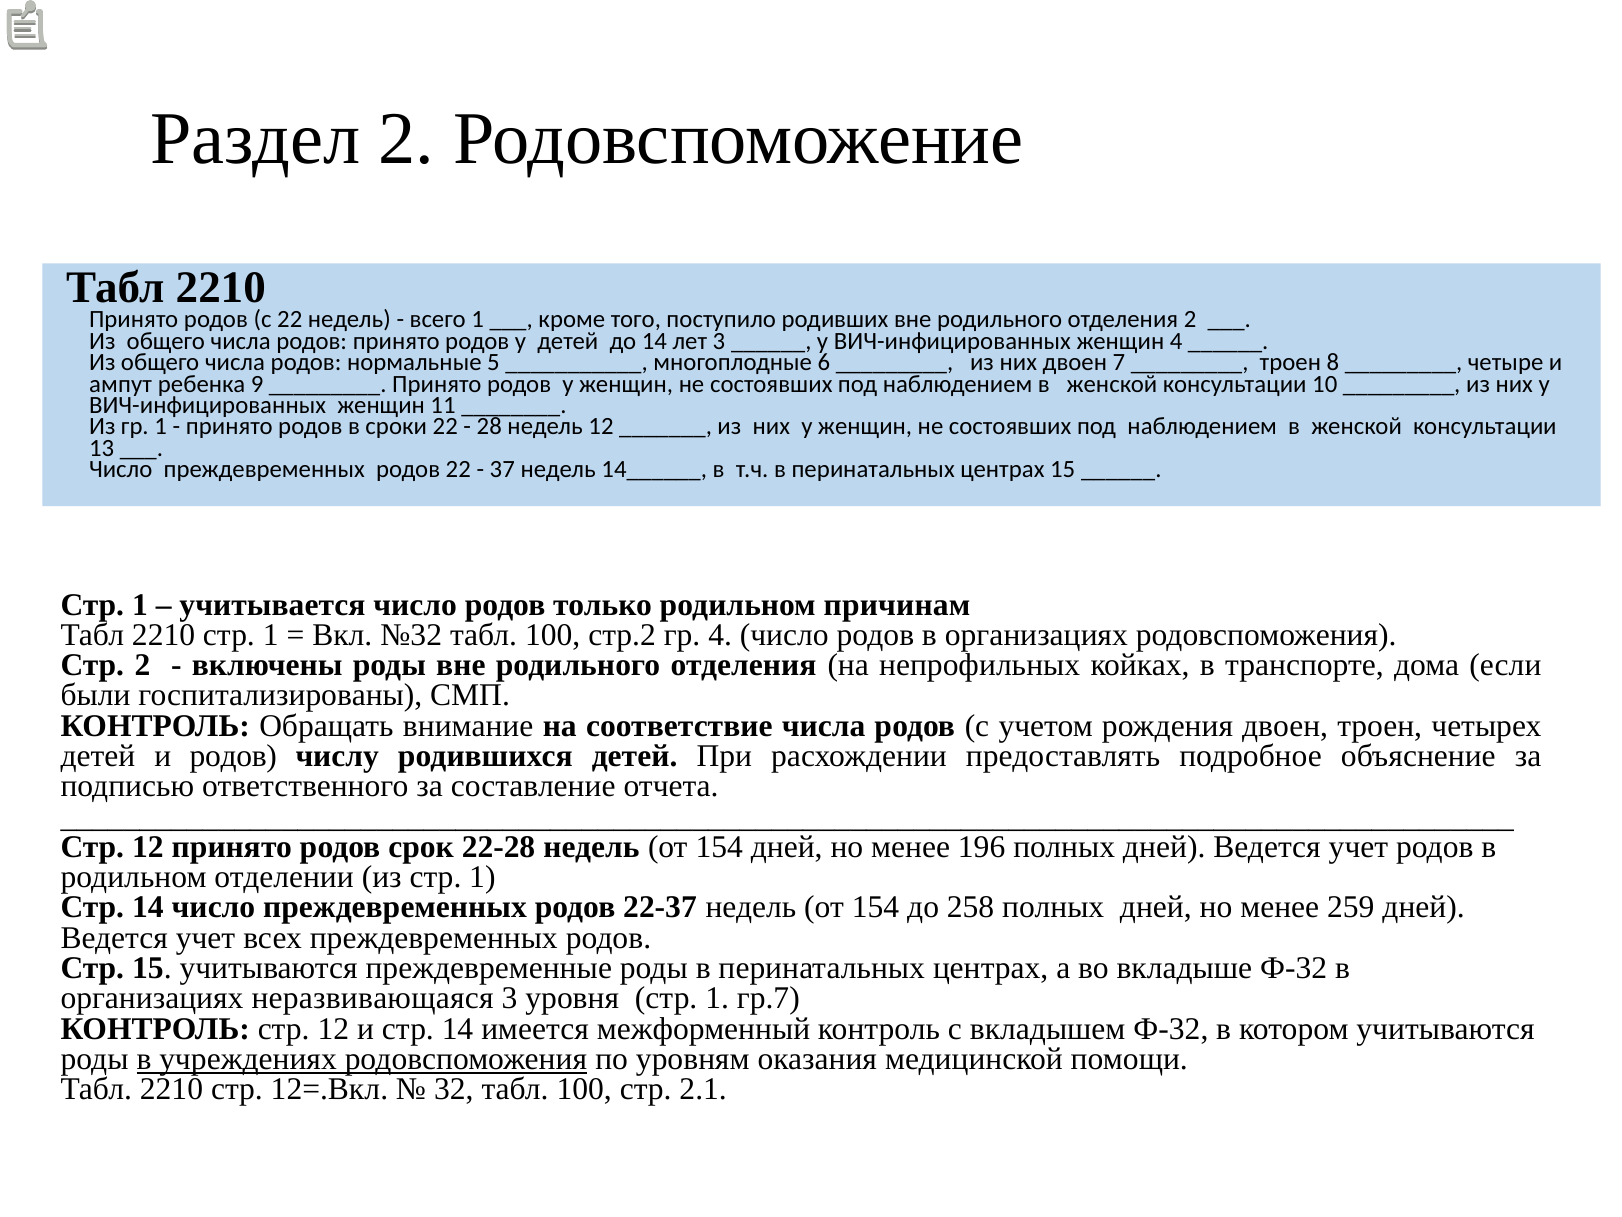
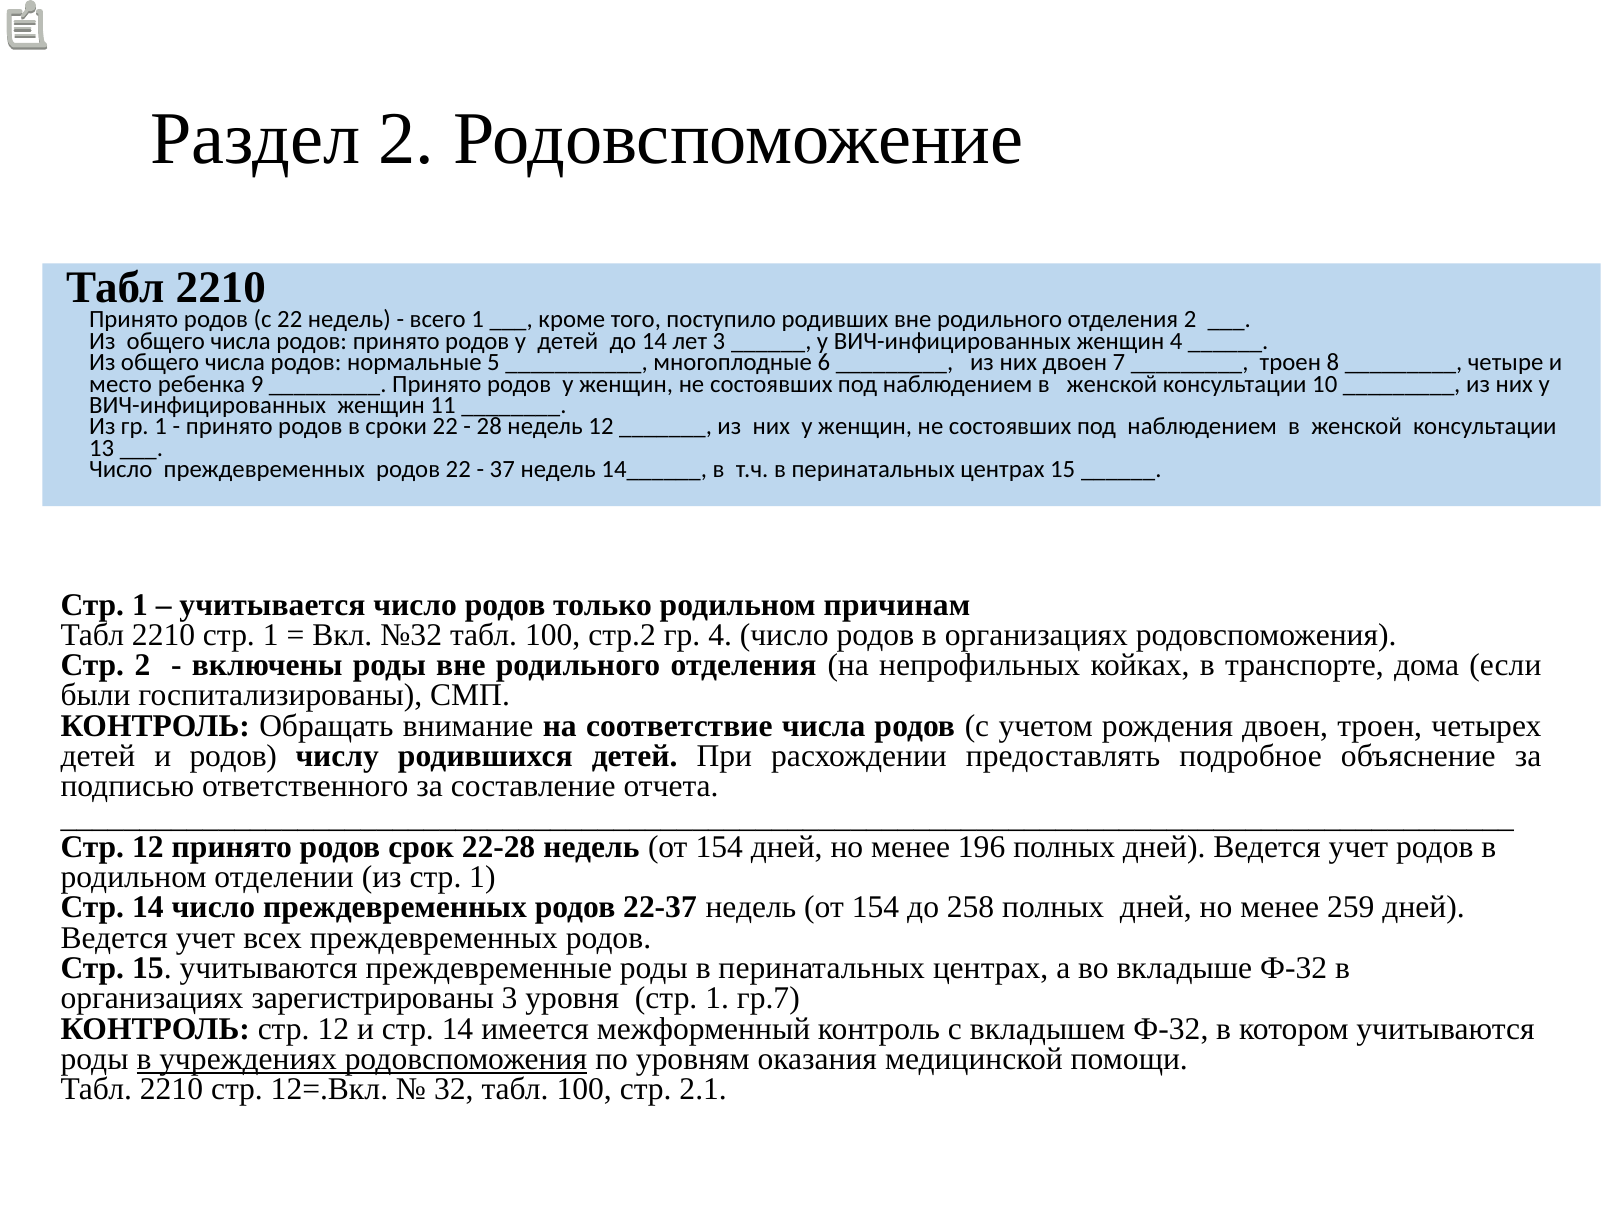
ампут: ампут -> место (121, 384)
неразвивающаяся: неразвивающаяся -> зарегистрированы (373, 998)
